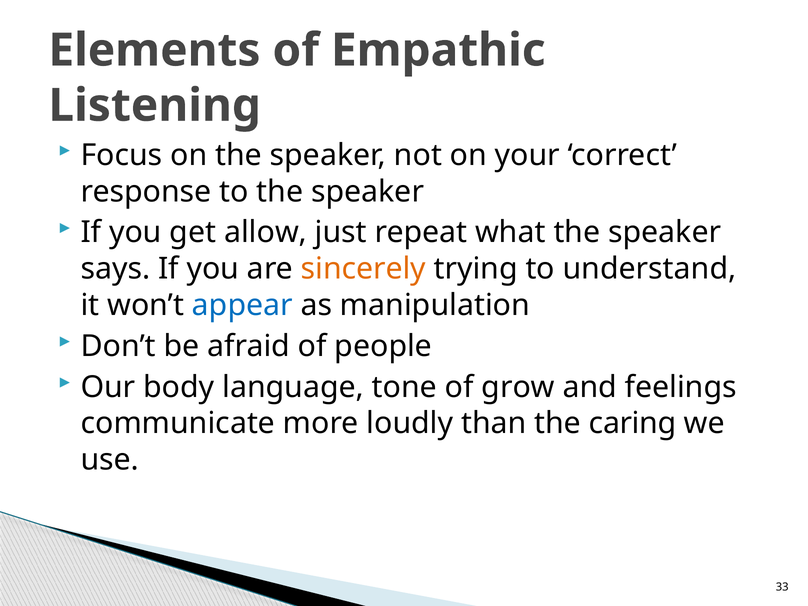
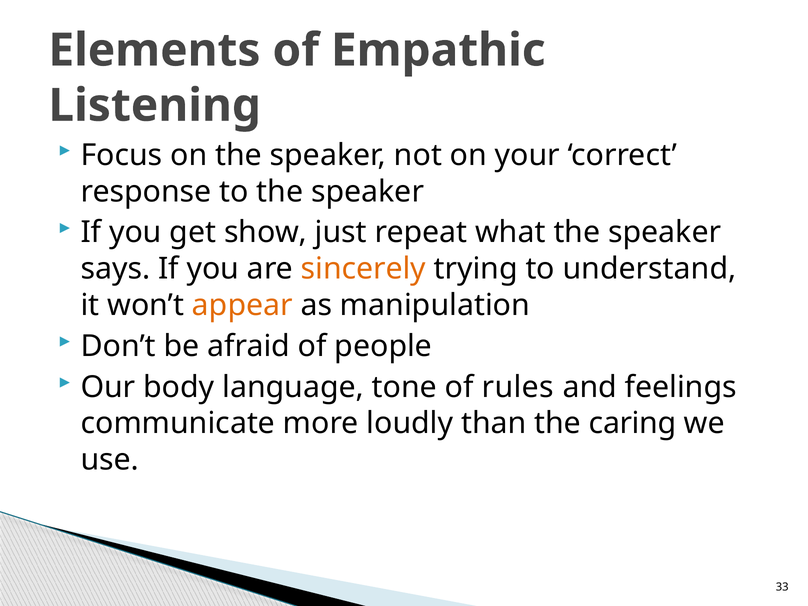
allow: allow -> show (266, 232)
appear colour: blue -> orange (242, 305)
grow: grow -> rules (518, 387)
